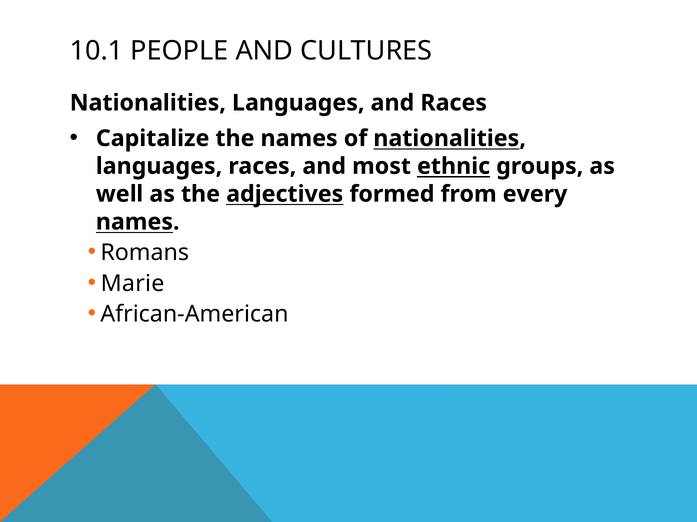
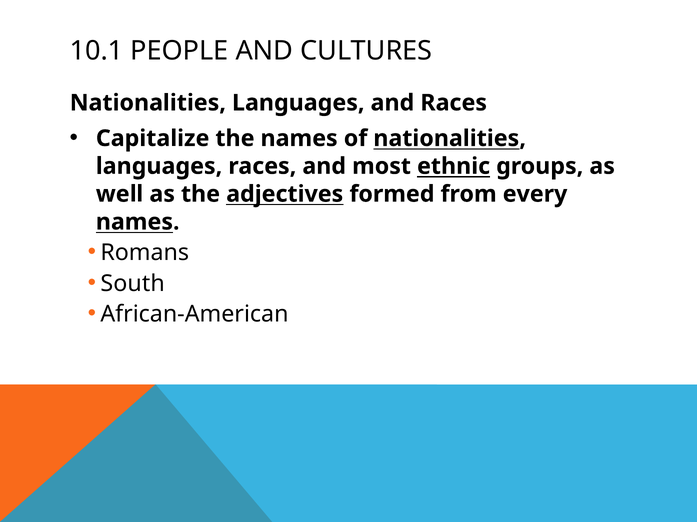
Marie: Marie -> South (133, 284)
